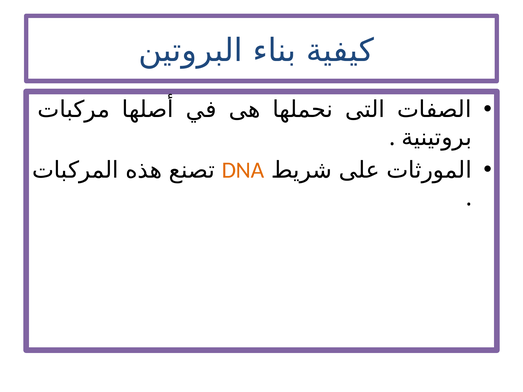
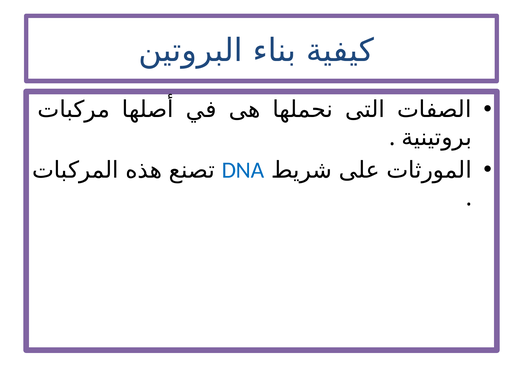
DNA colour: orange -> blue (243, 170)
